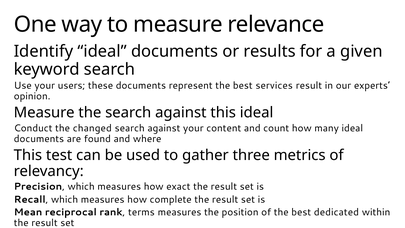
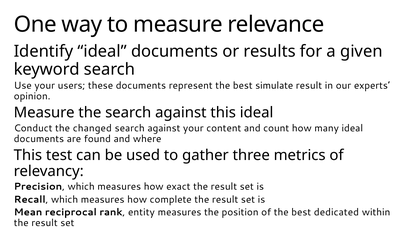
services: services -> simulate (274, 85)
terms: terms -> entity (141, 212)
